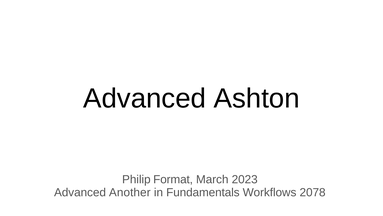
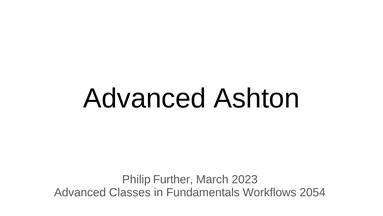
Format: Format -> Further (173, 179)
Another: Another -> Classes (130, 192)
2078: 2078 -> 2054 (313, 192)
